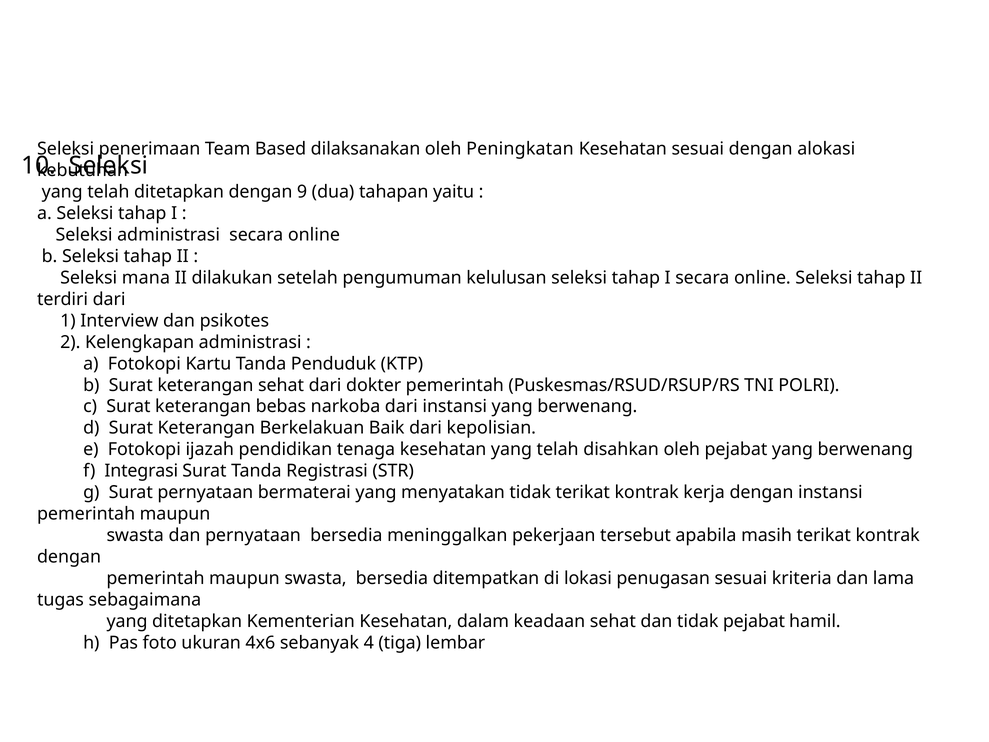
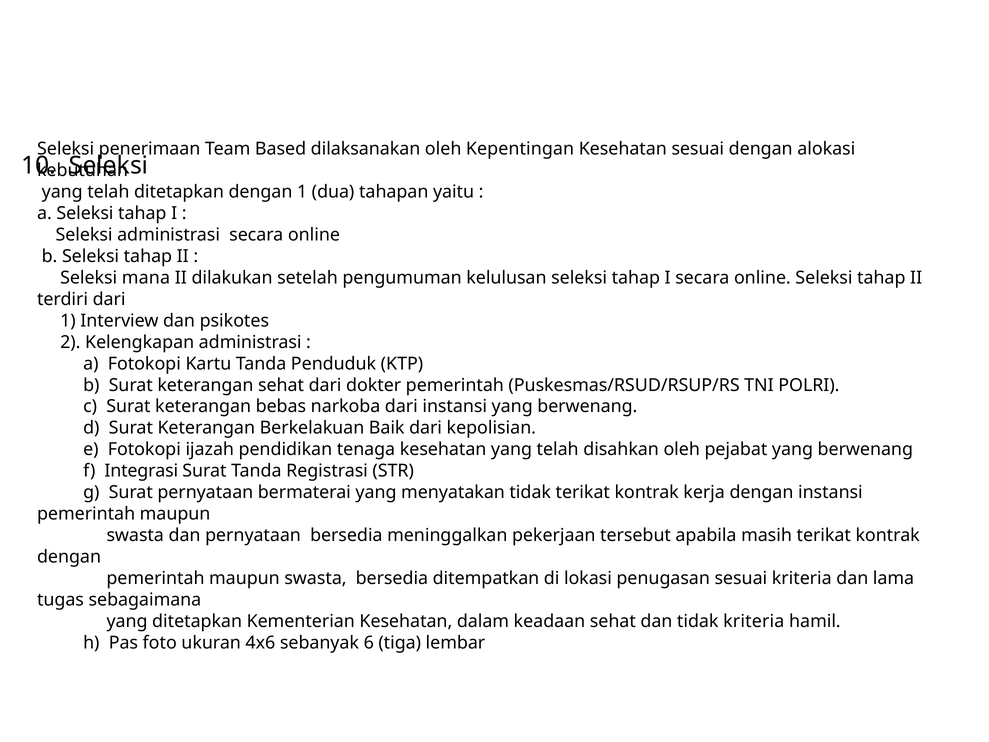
Peningkatan: Peningkatan -> Kepentingan (520, 149)
dengan 9: 9 -> 1 (302, 192)
tidak pejabat: pejabat -> kriteria (754, 621)
4: 4 -> 6 (369, 642)
